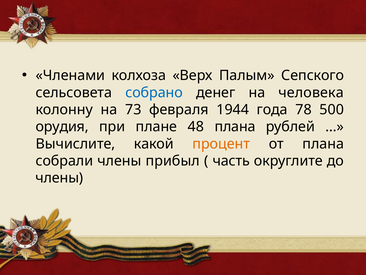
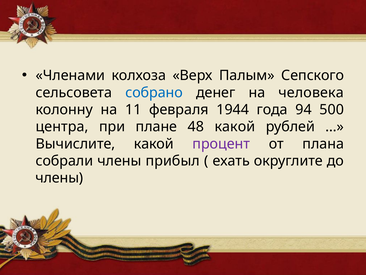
73: 73 -> 11 (133, 109)
78: 78 -> 94 (304, 109)
орудия: орудия -> центра (62, 127)
48 плана: плана -> какой (235, 127)
процент colour: orange -> purple (221, 144)
часть: часть -> ехать (231, 161)
